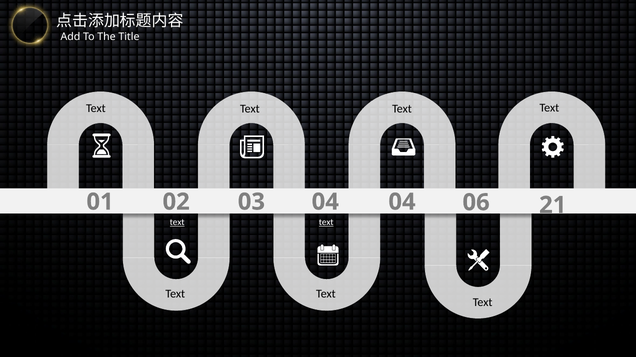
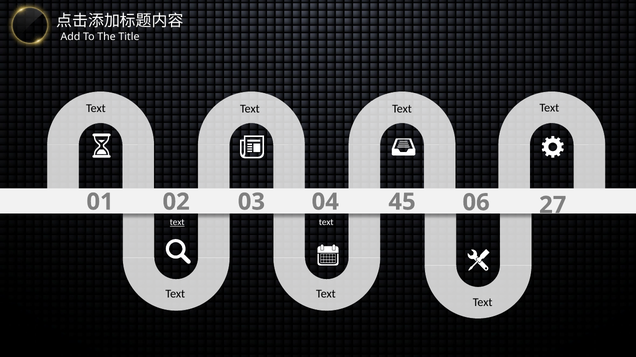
03 04: 04 -> 45 (402, 202)
21: 21 -> 27 (553, 205)
text underline: present -> none (326, 223)
